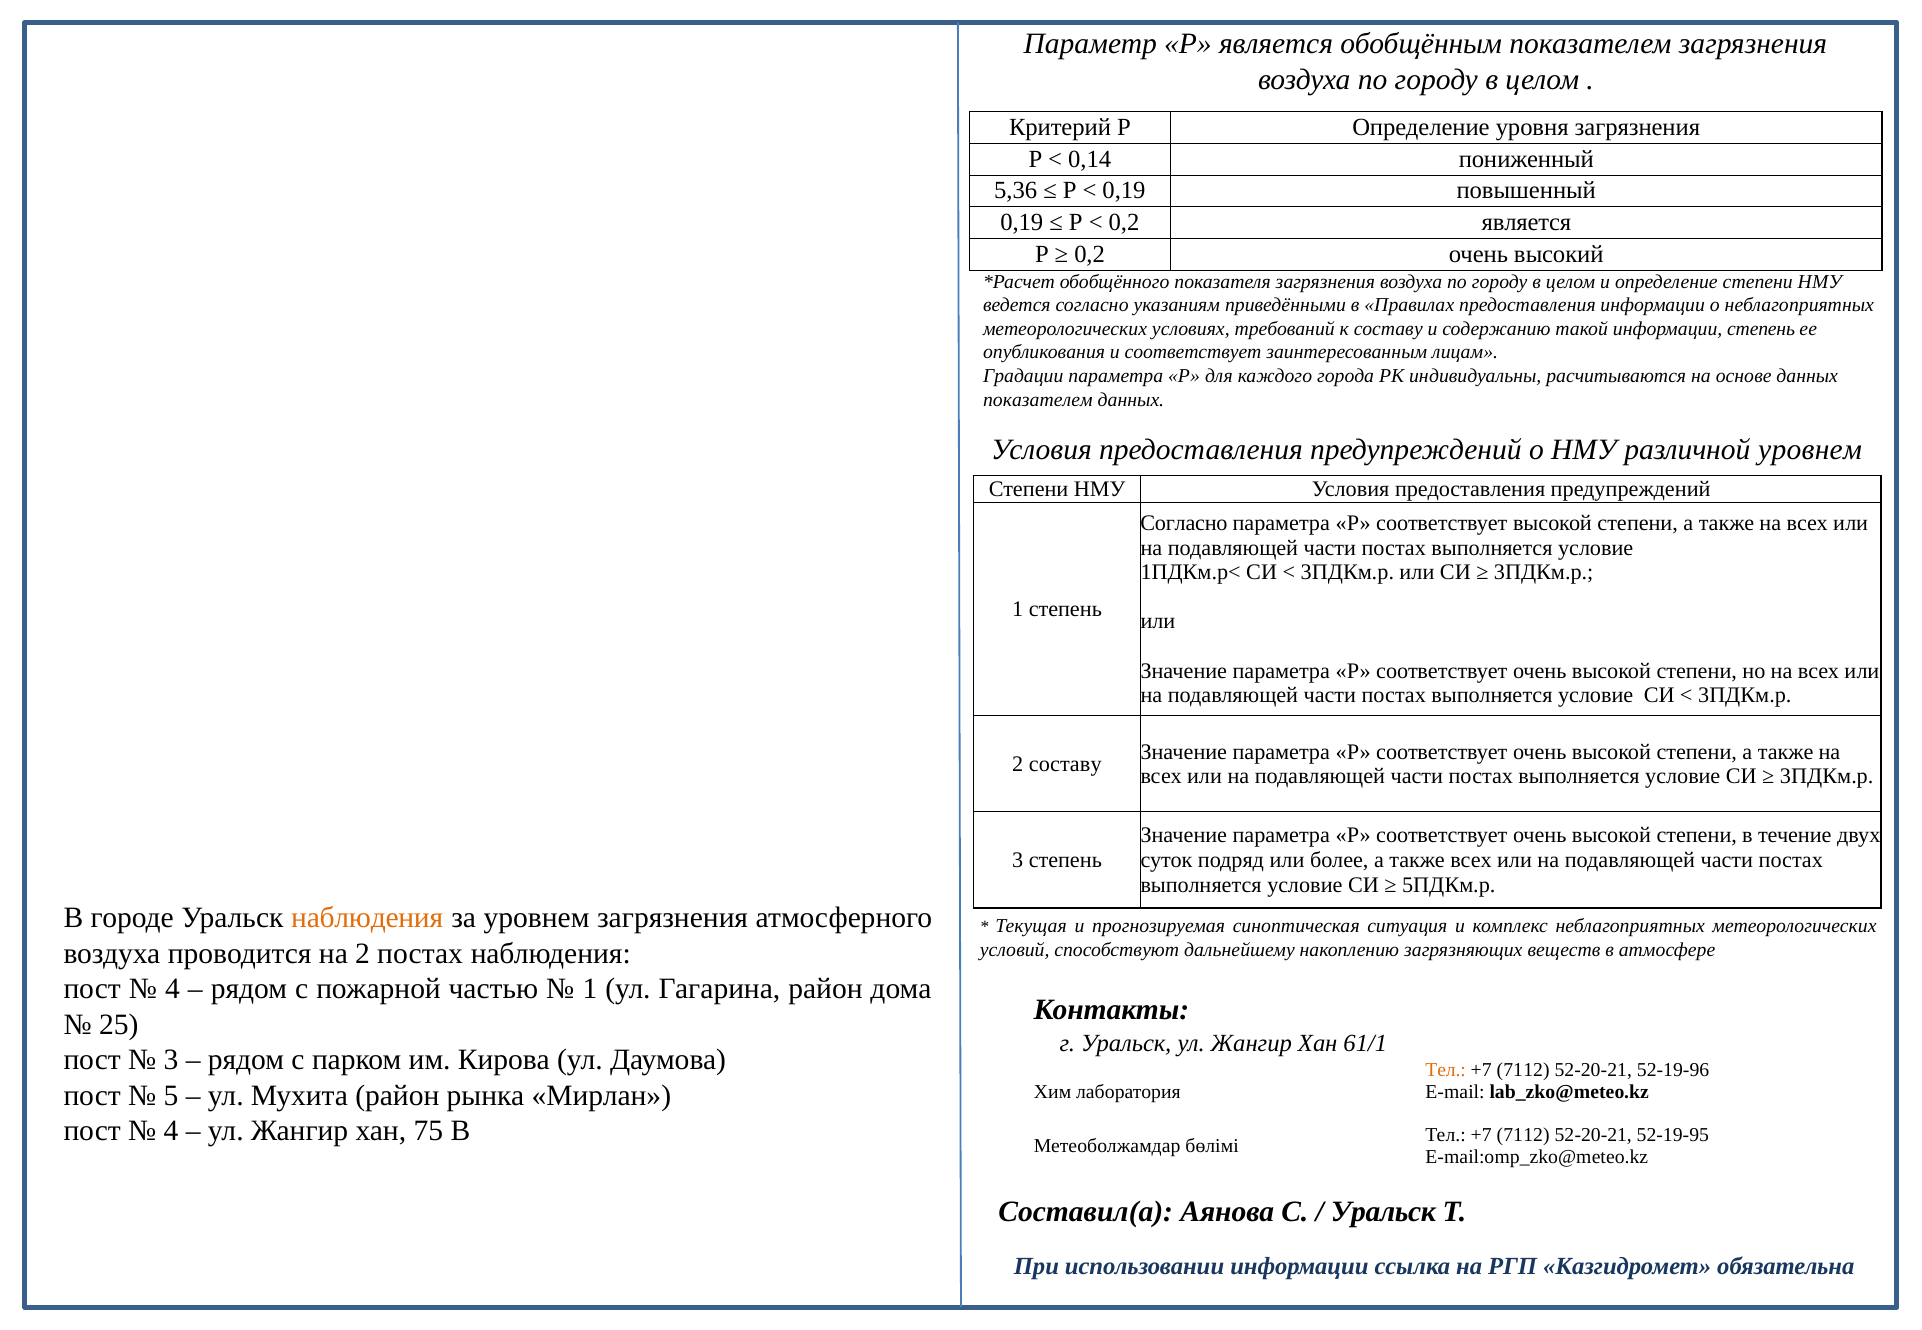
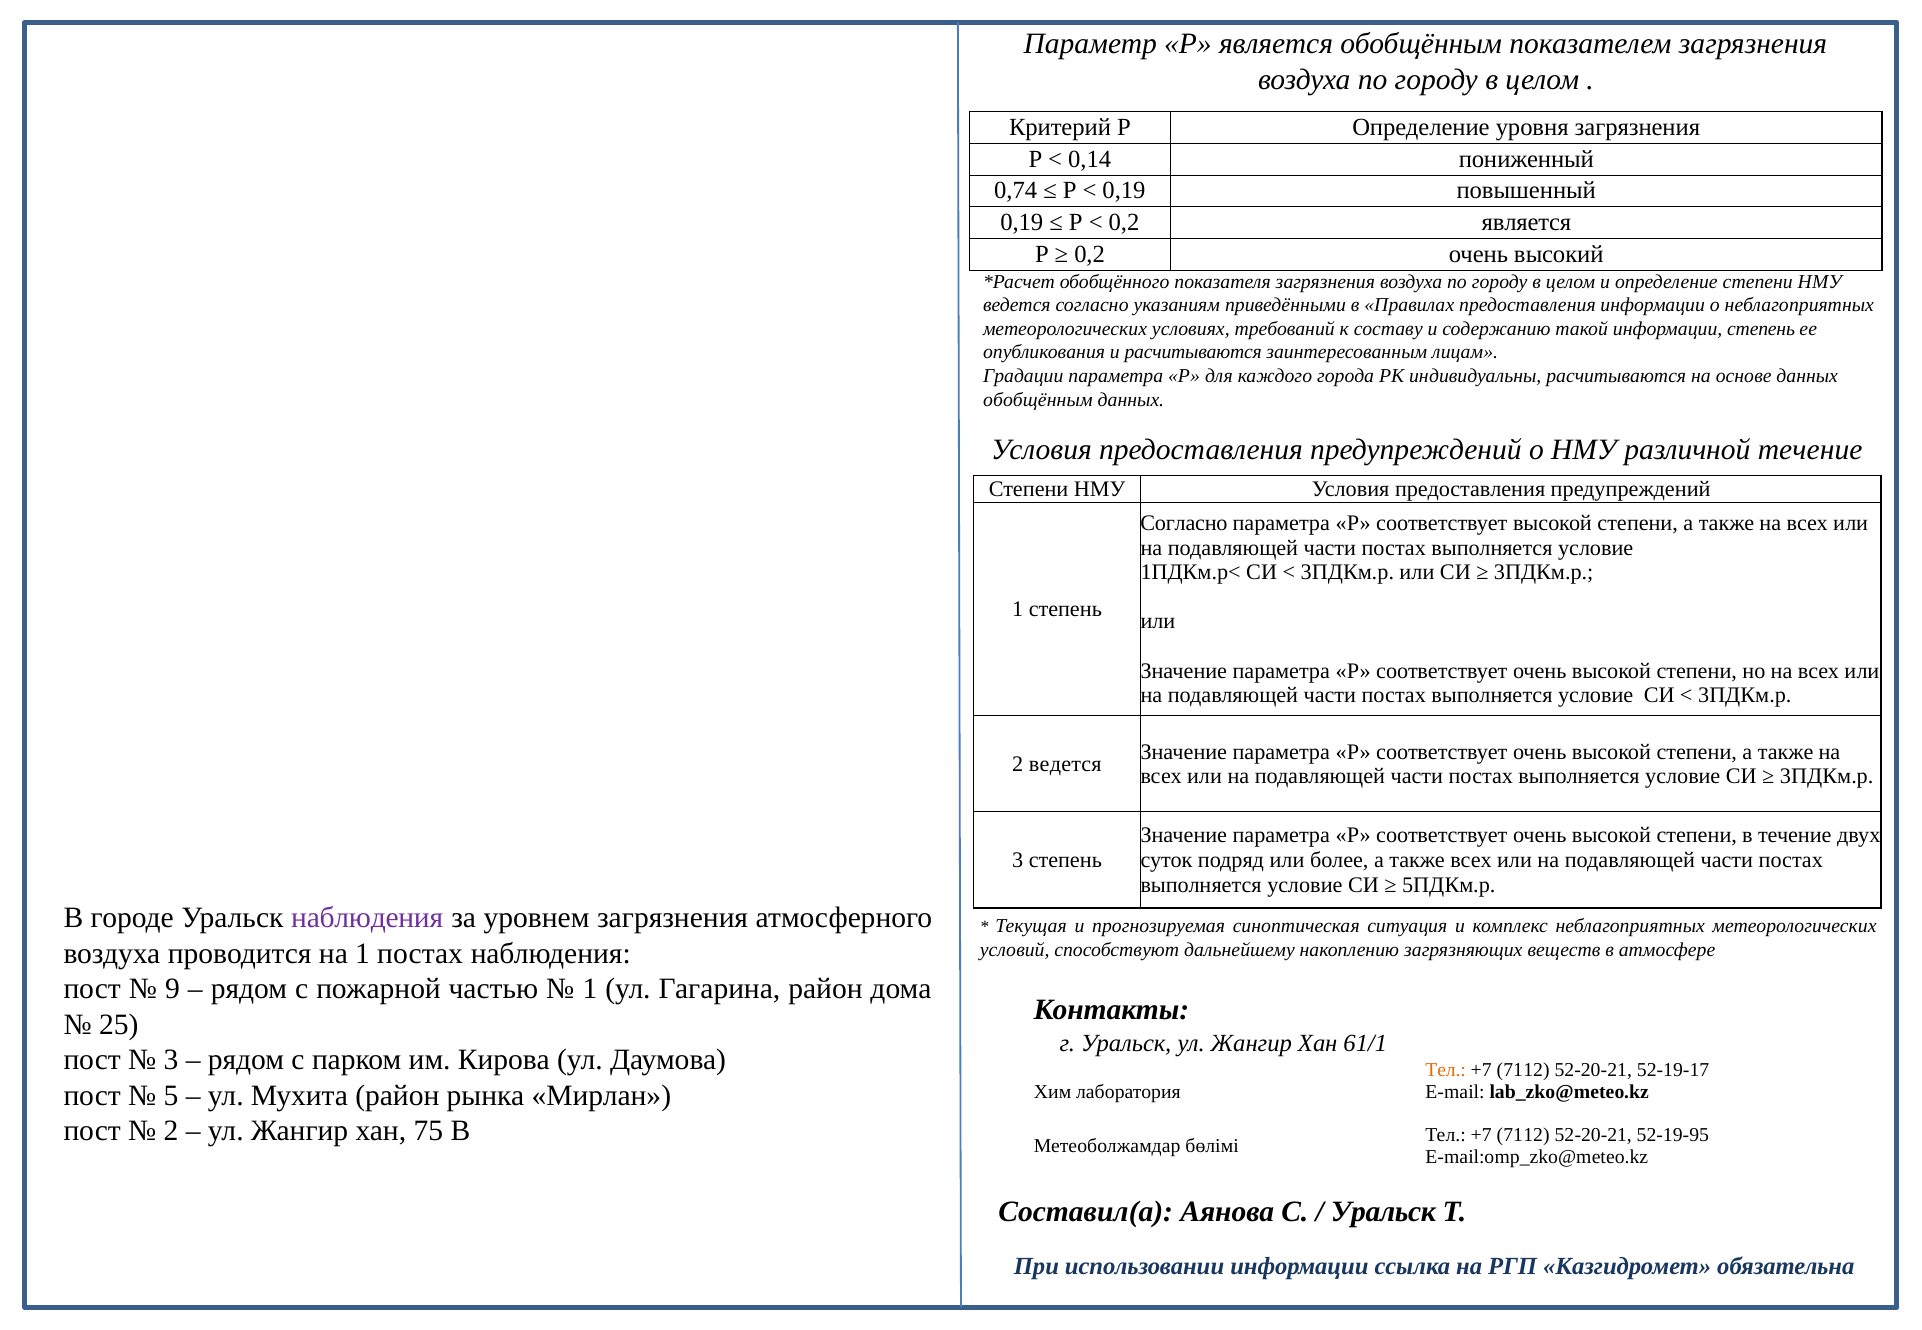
5,36: 5,36 -> 0,74 (1016, 191)
и соответствует: соответствует -> расчитываются (1193, 353)
показателем: показателем -> обобщённым (1038, 400)
различной уровнем: уровнем -> течение (1810, 450)
2 составу: составу -> ведется (1065, 764)
наблюдения colour: orange -> purple (367, 919)
на 2: 2 -> 1 (363, 954)
4: 4 -> 9 (172, 989)
52-19-96: 52-19-96 -> 52-19-17 (1673, 1070)
4: 4 -> 2 (171, 1131)
